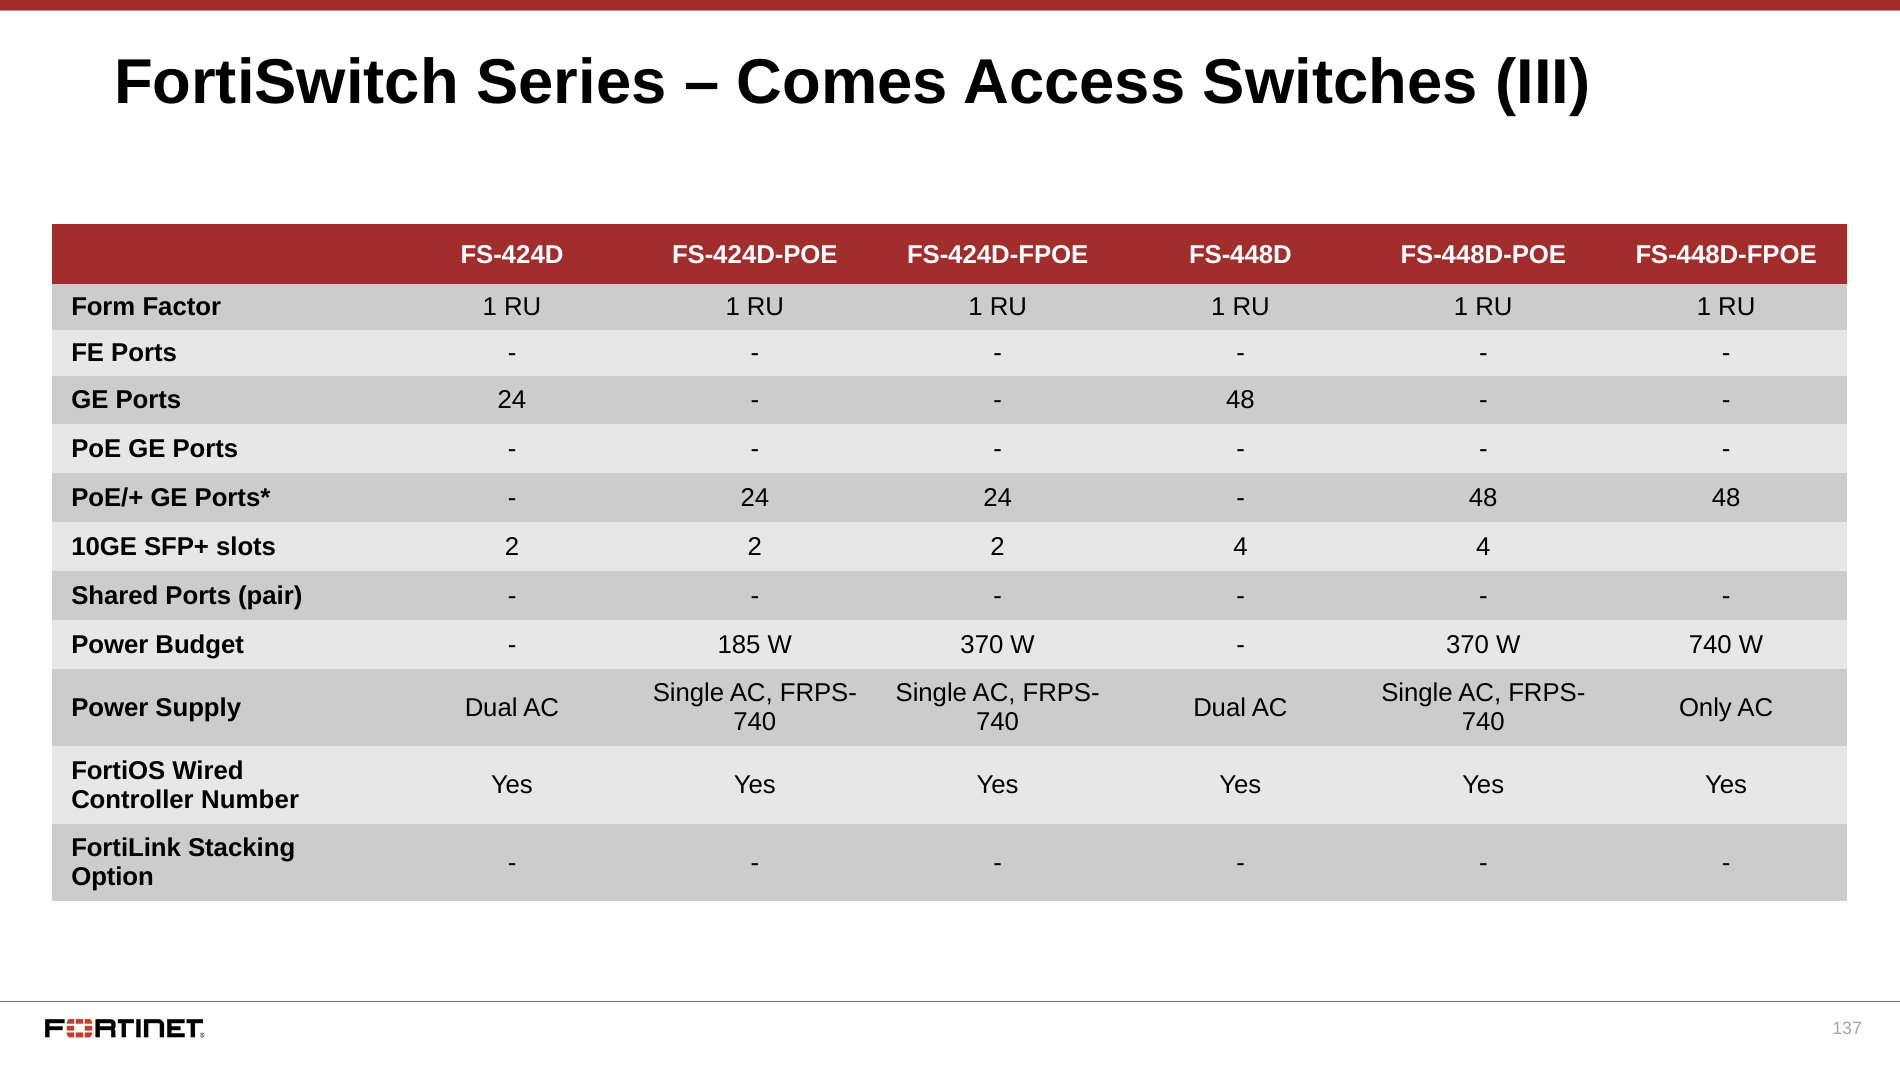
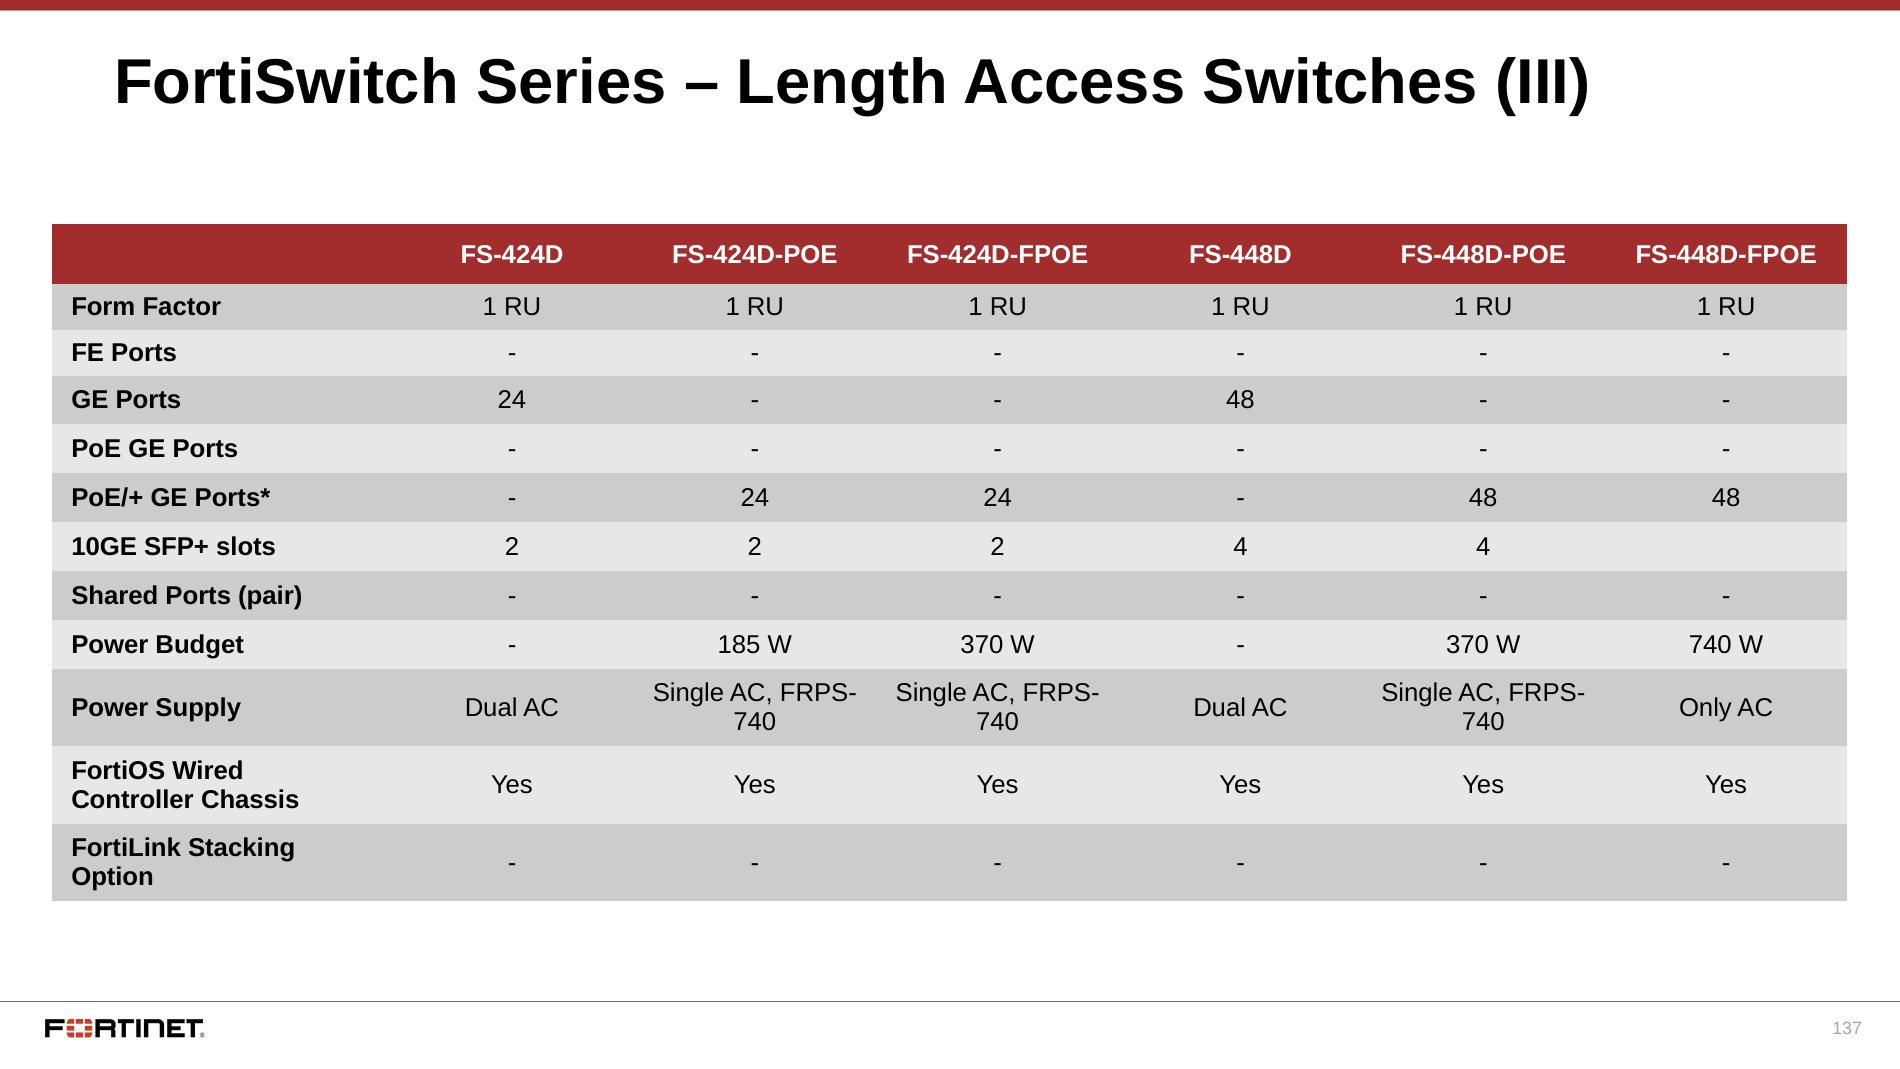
Comes: Comes -> Length (843, 83)
Number: Number -> Chassis (250, 800)
